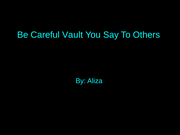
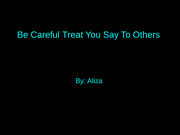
Vault: Vault -> Treat (73, 35)
